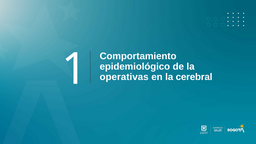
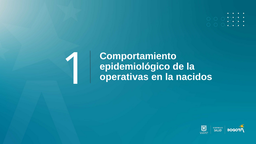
cerebral: cerebral -> nacidos (194, 77)
